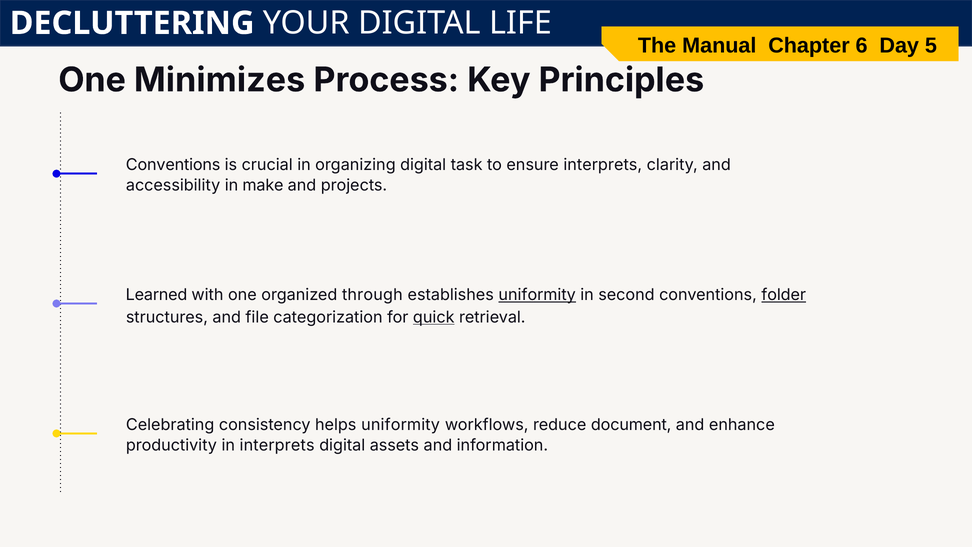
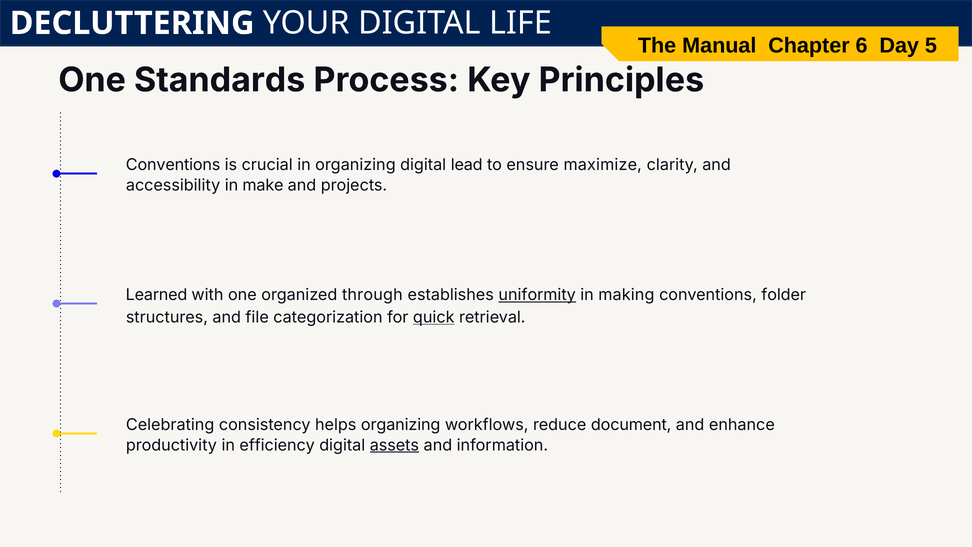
Minimizes: Minimizes -> Standards (220, 80)
task: task -> lead (467, 165)
ensure interprets: interprets -> maximize (603, 165)
second: second -> making (626, 295)
folder underline: present -> none (784, 295)
helps uniformity: uniformity -> organizing (401, 425)
in interprets: interprets -> efficiency (277, 445)
assets underline: none -> present (394, 445)
